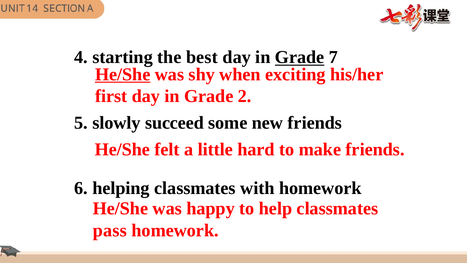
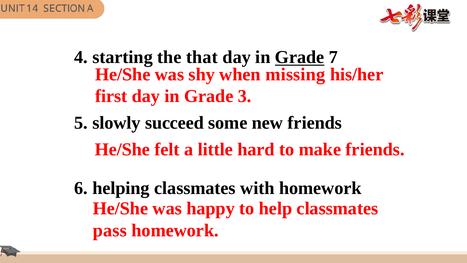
best: best -> that (202, 57)
He/She underline: present -> none (123, 74)
exciting: exciting -> missing (295, 74)
2: 2 -> 3 (245, 96)
